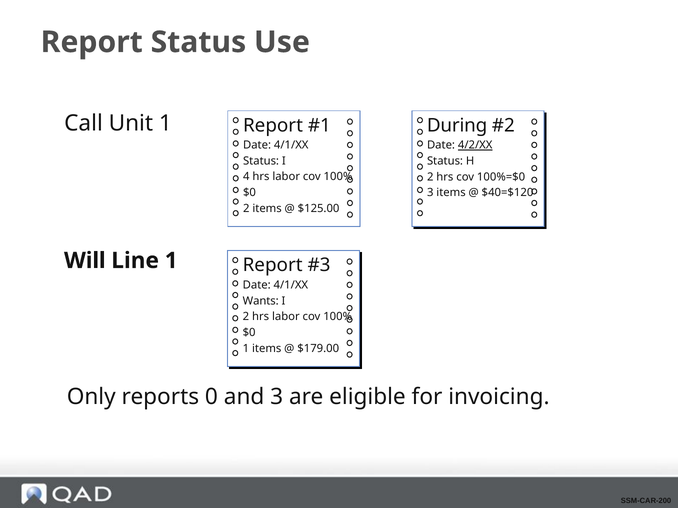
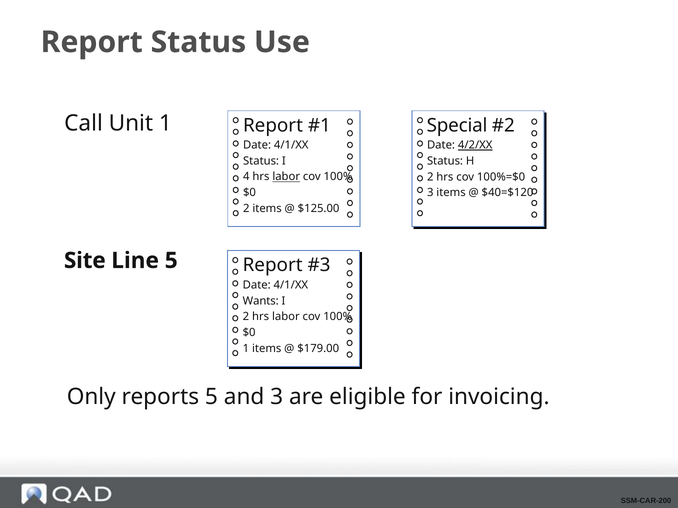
During: During -> Special (457, 125)
labor underline: none -> present (286, 177)
Will: Will -> Site (85, 261)
Line 1: 1 -> 5 (171, 261)
reports 0: 0 -> 5 (211, 397)
